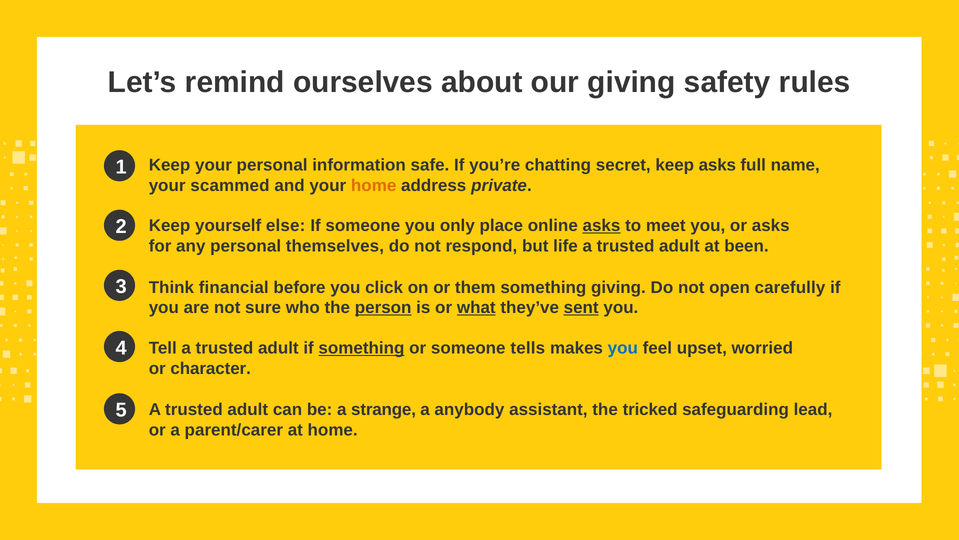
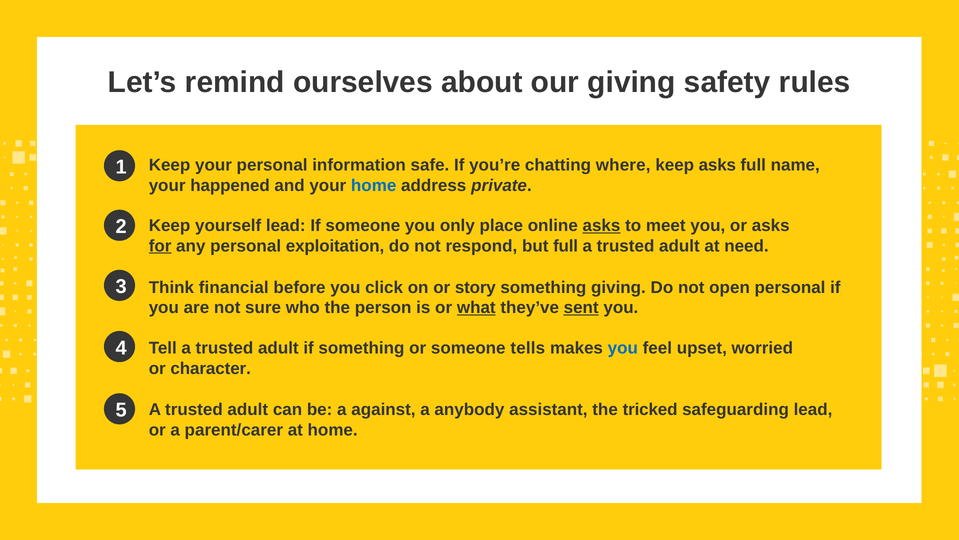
secret: secret -> where (623, 165)
scammed: scammed -> happened (230, 185)
home colour: orange -> blue (374, 185)
yourself else: else -> lead (286, 225)
for underline: none -> present (160, 246)
themselves: themselves -> exploitation (335, 246)
but life: life -> full (566, 246)
been: been -> need (746, 246)
them: them -> story (475, 287)
open carefully: carefully -> personal (790, 287)
person underline: present -> none (383, 308)
something underline: present -> none (361, 348)
strange: strange -> against (383, 409)
